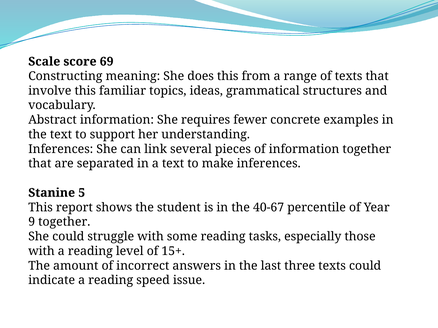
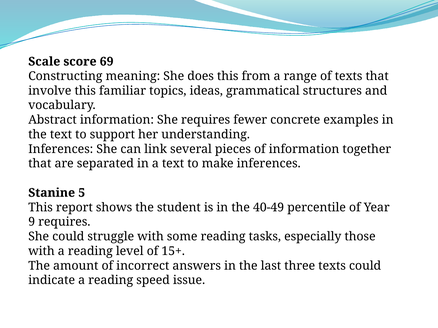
40-67: 40-67 -> 40-49 (269, 208)
9 together: together -> requires (64, 222)
